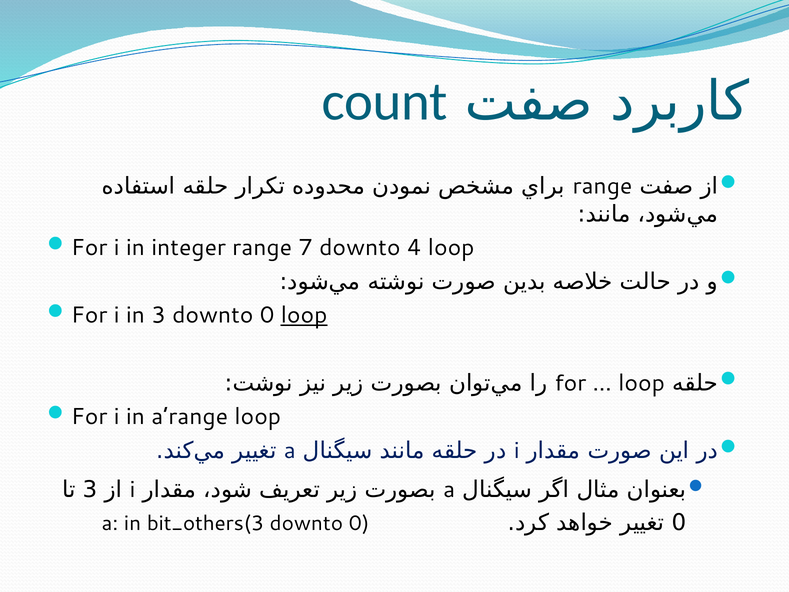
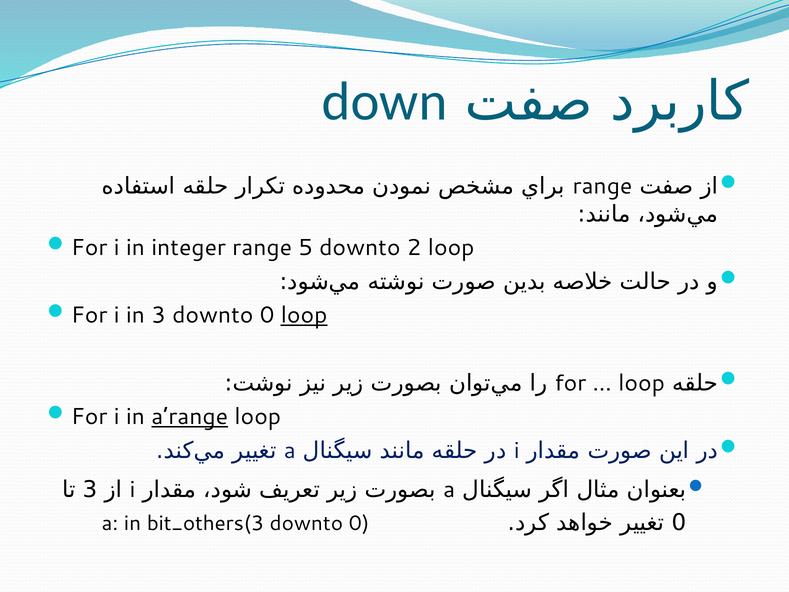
count: count -> down (385, 101)
7: 7 -> 5 (306, 248)
4: 4 -> 2 (414, 248)
a’range underline: none -> present (190, 417)
